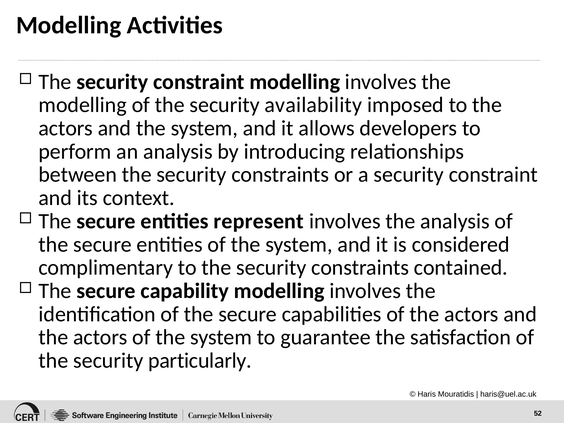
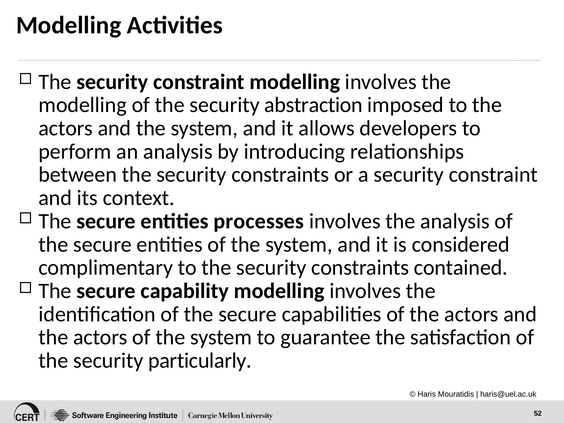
availability: availability -> abstraction (314, 105)
represent: represent -> processes (259, 221)
